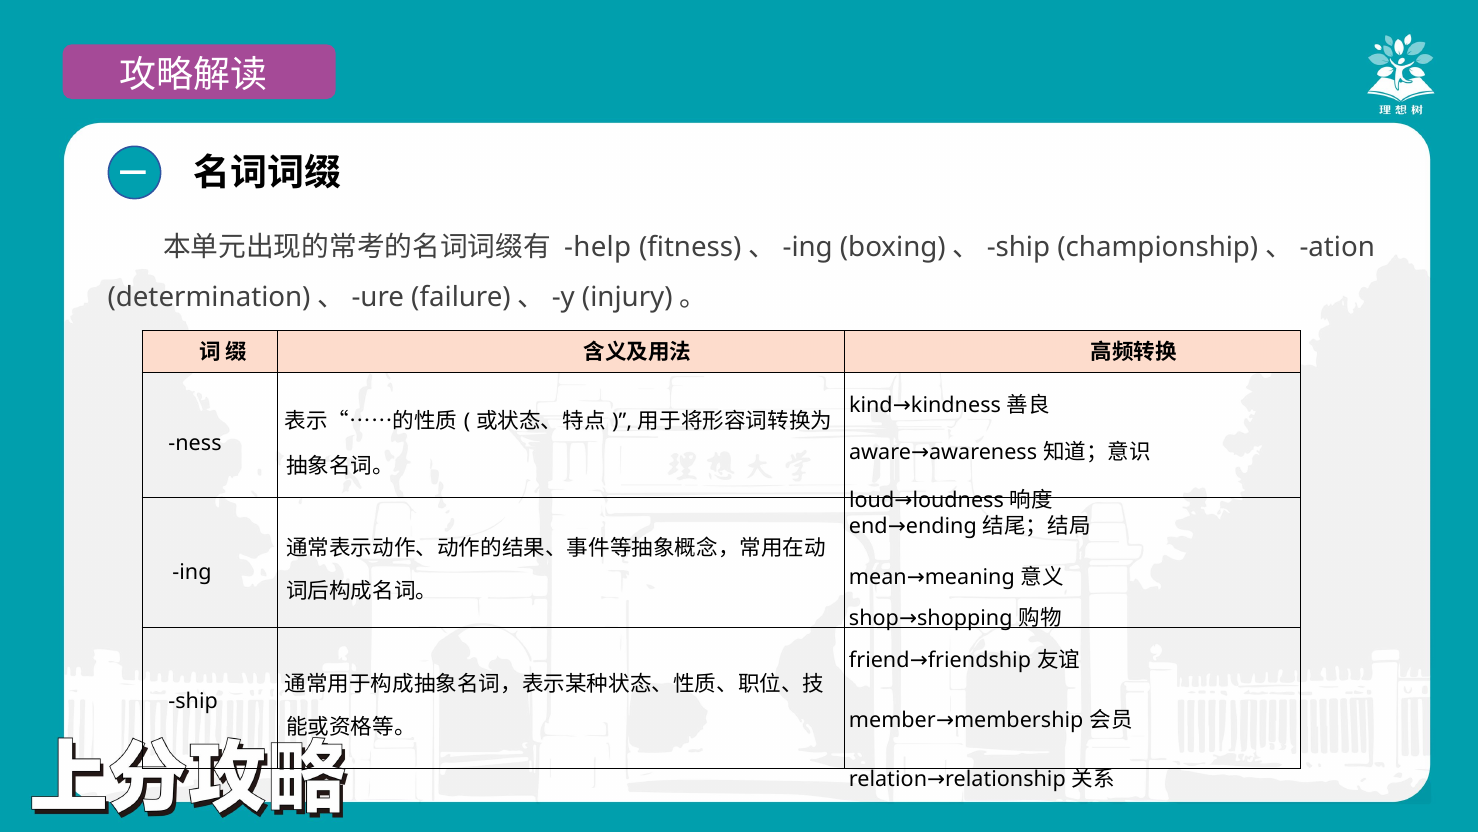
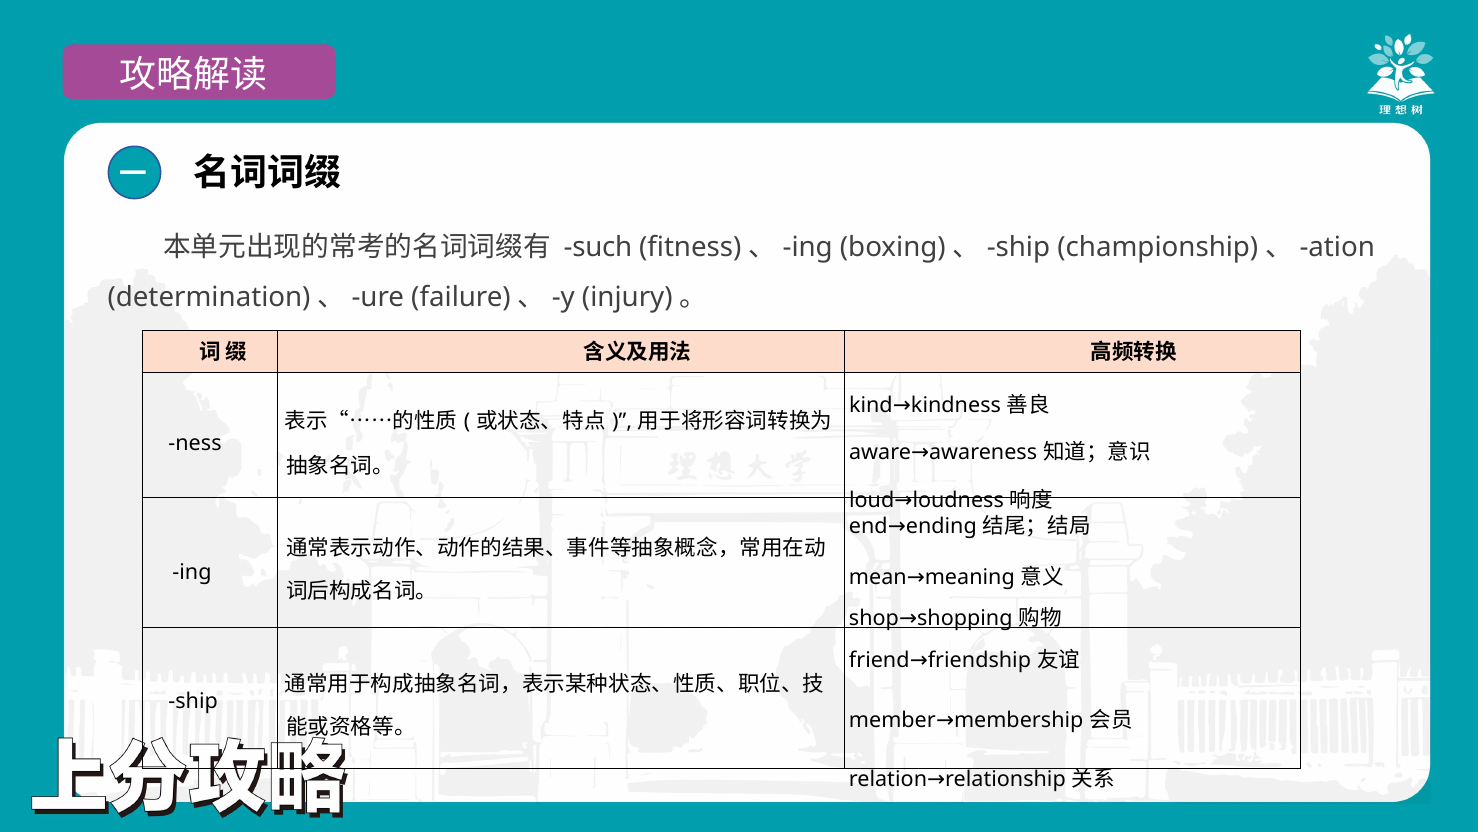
help: help -> such (598, 248)
